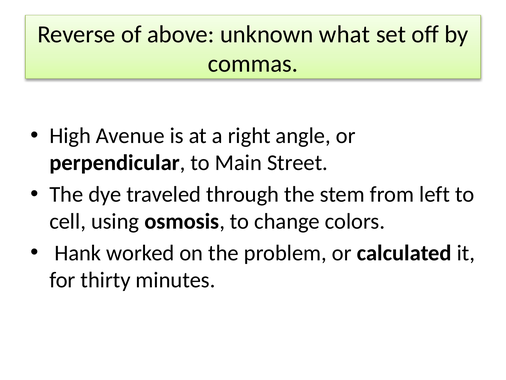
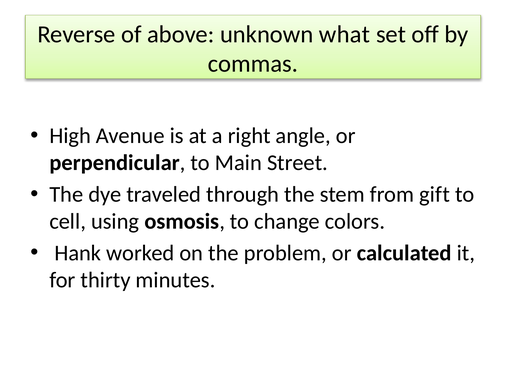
left: left -> gift (435, 194)
